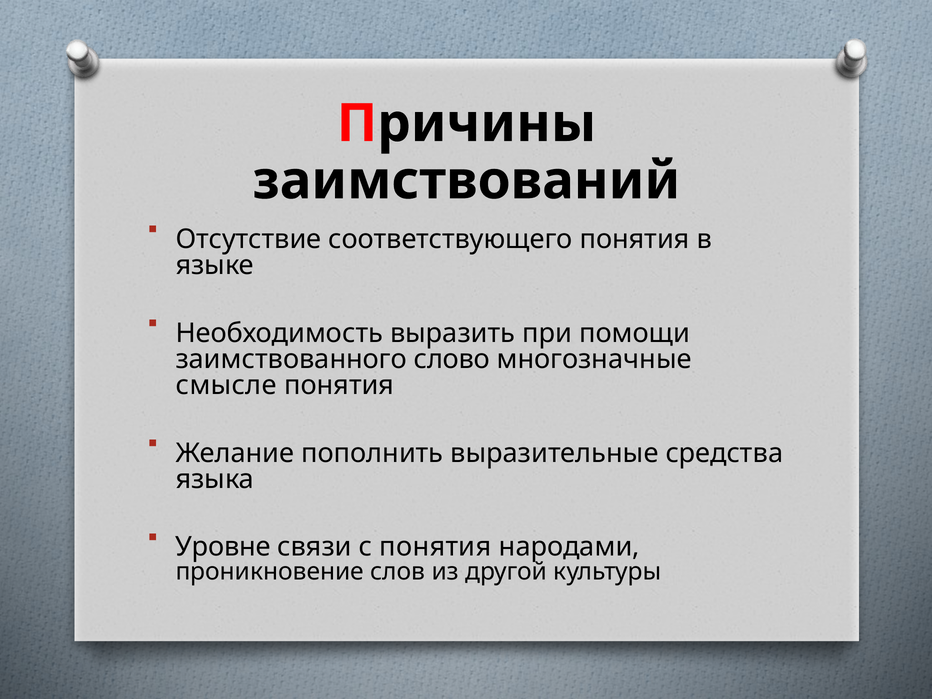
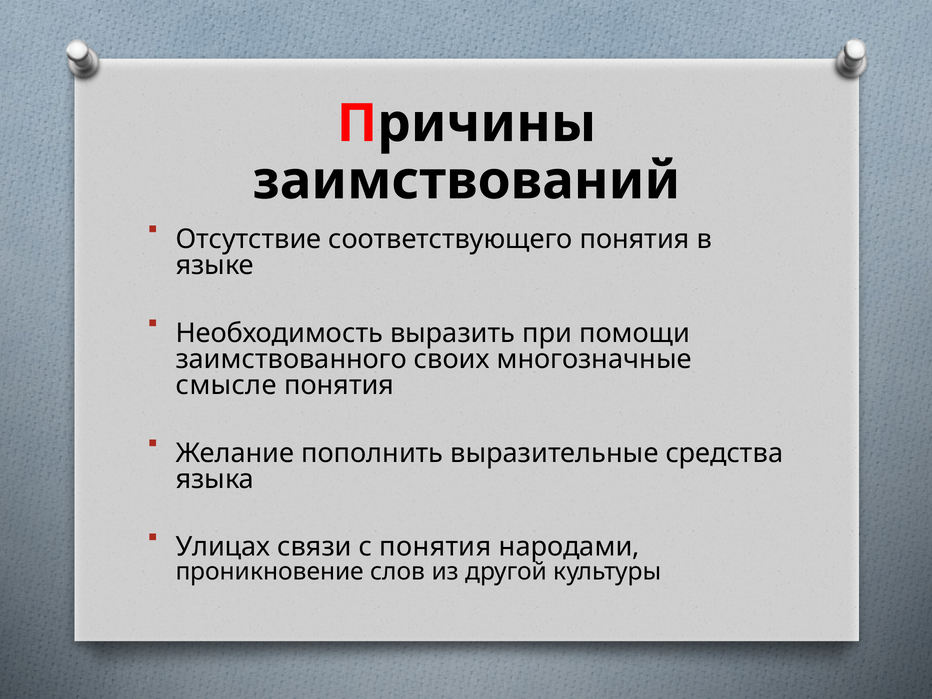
слово: слово -> своих (452, 359)
Уровне: Уровне -> Улицах (223, 547)
